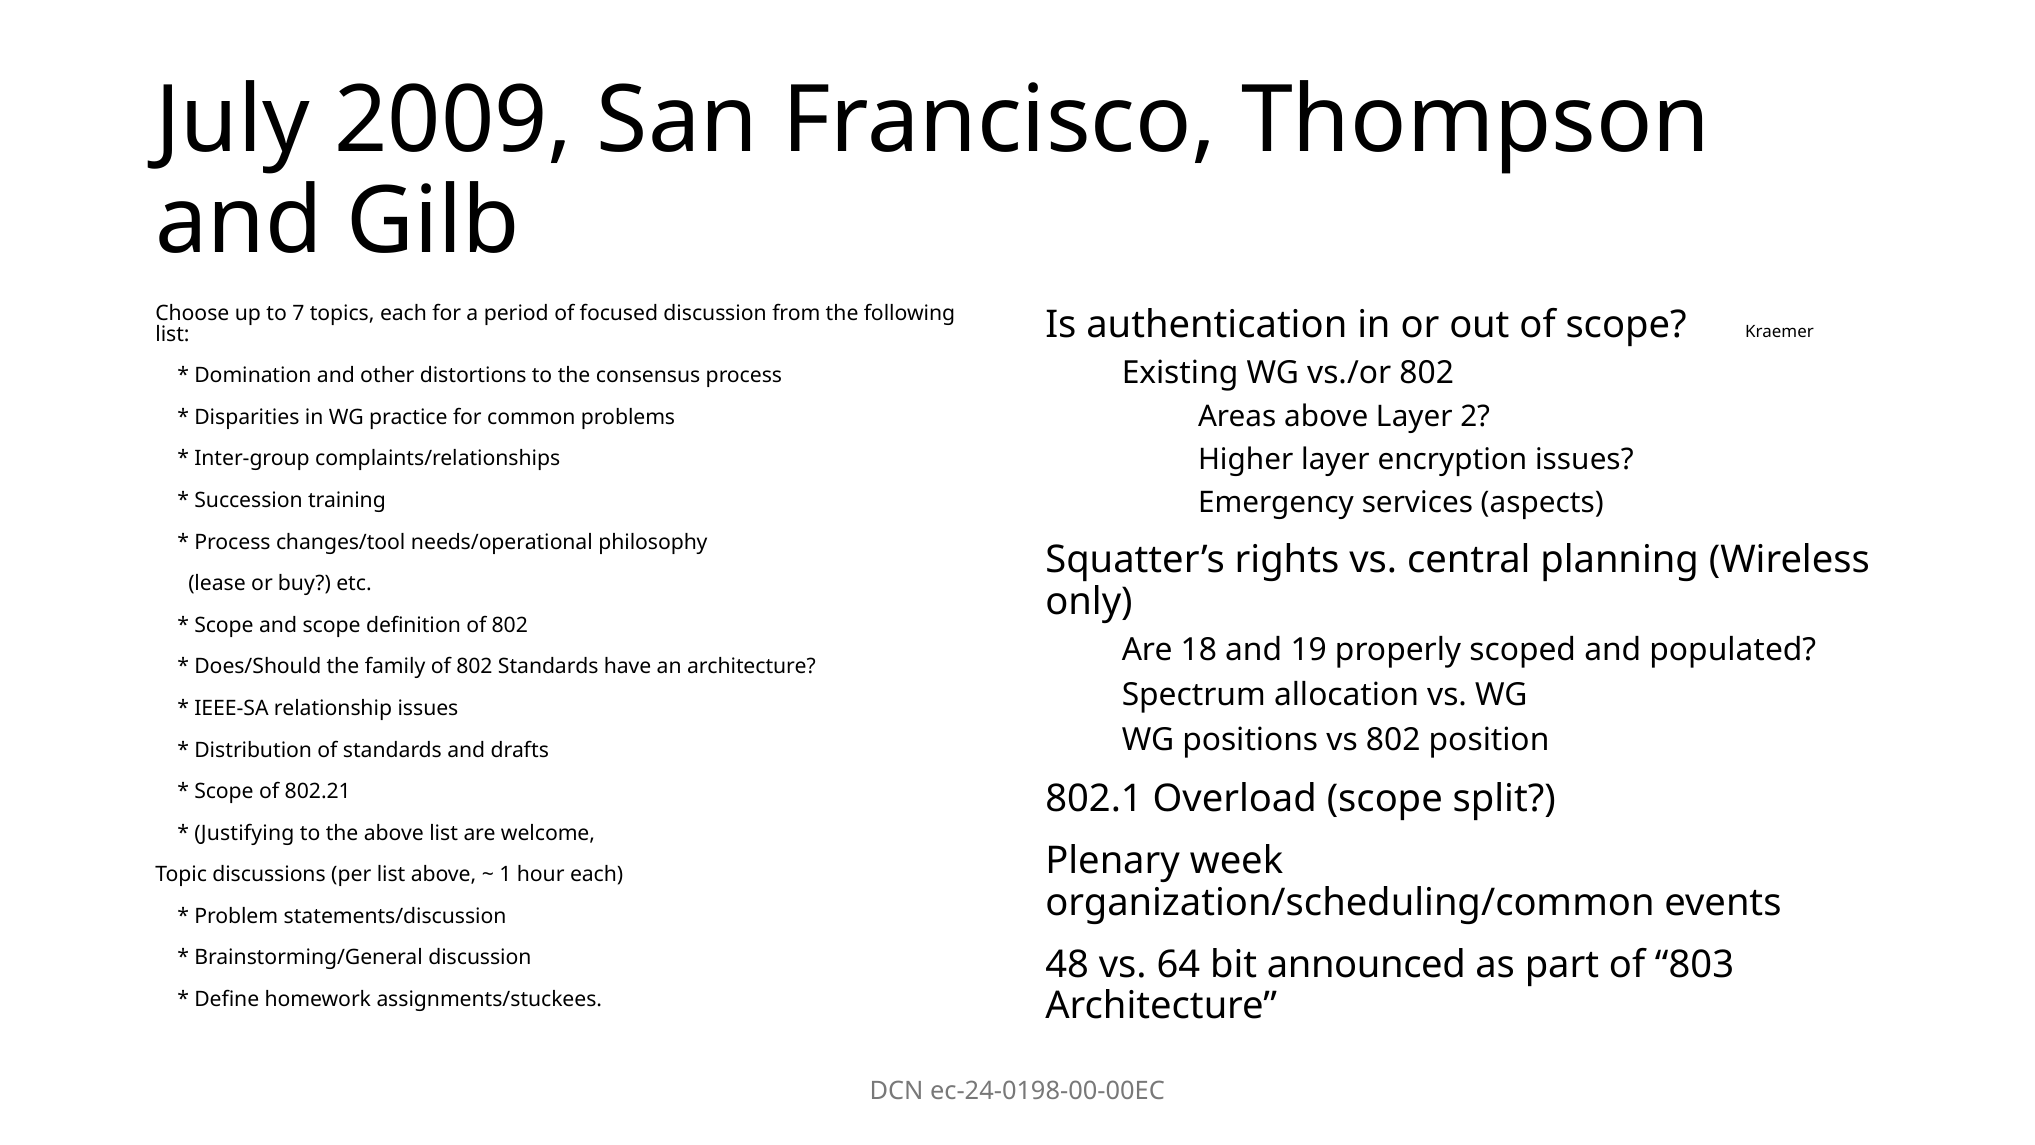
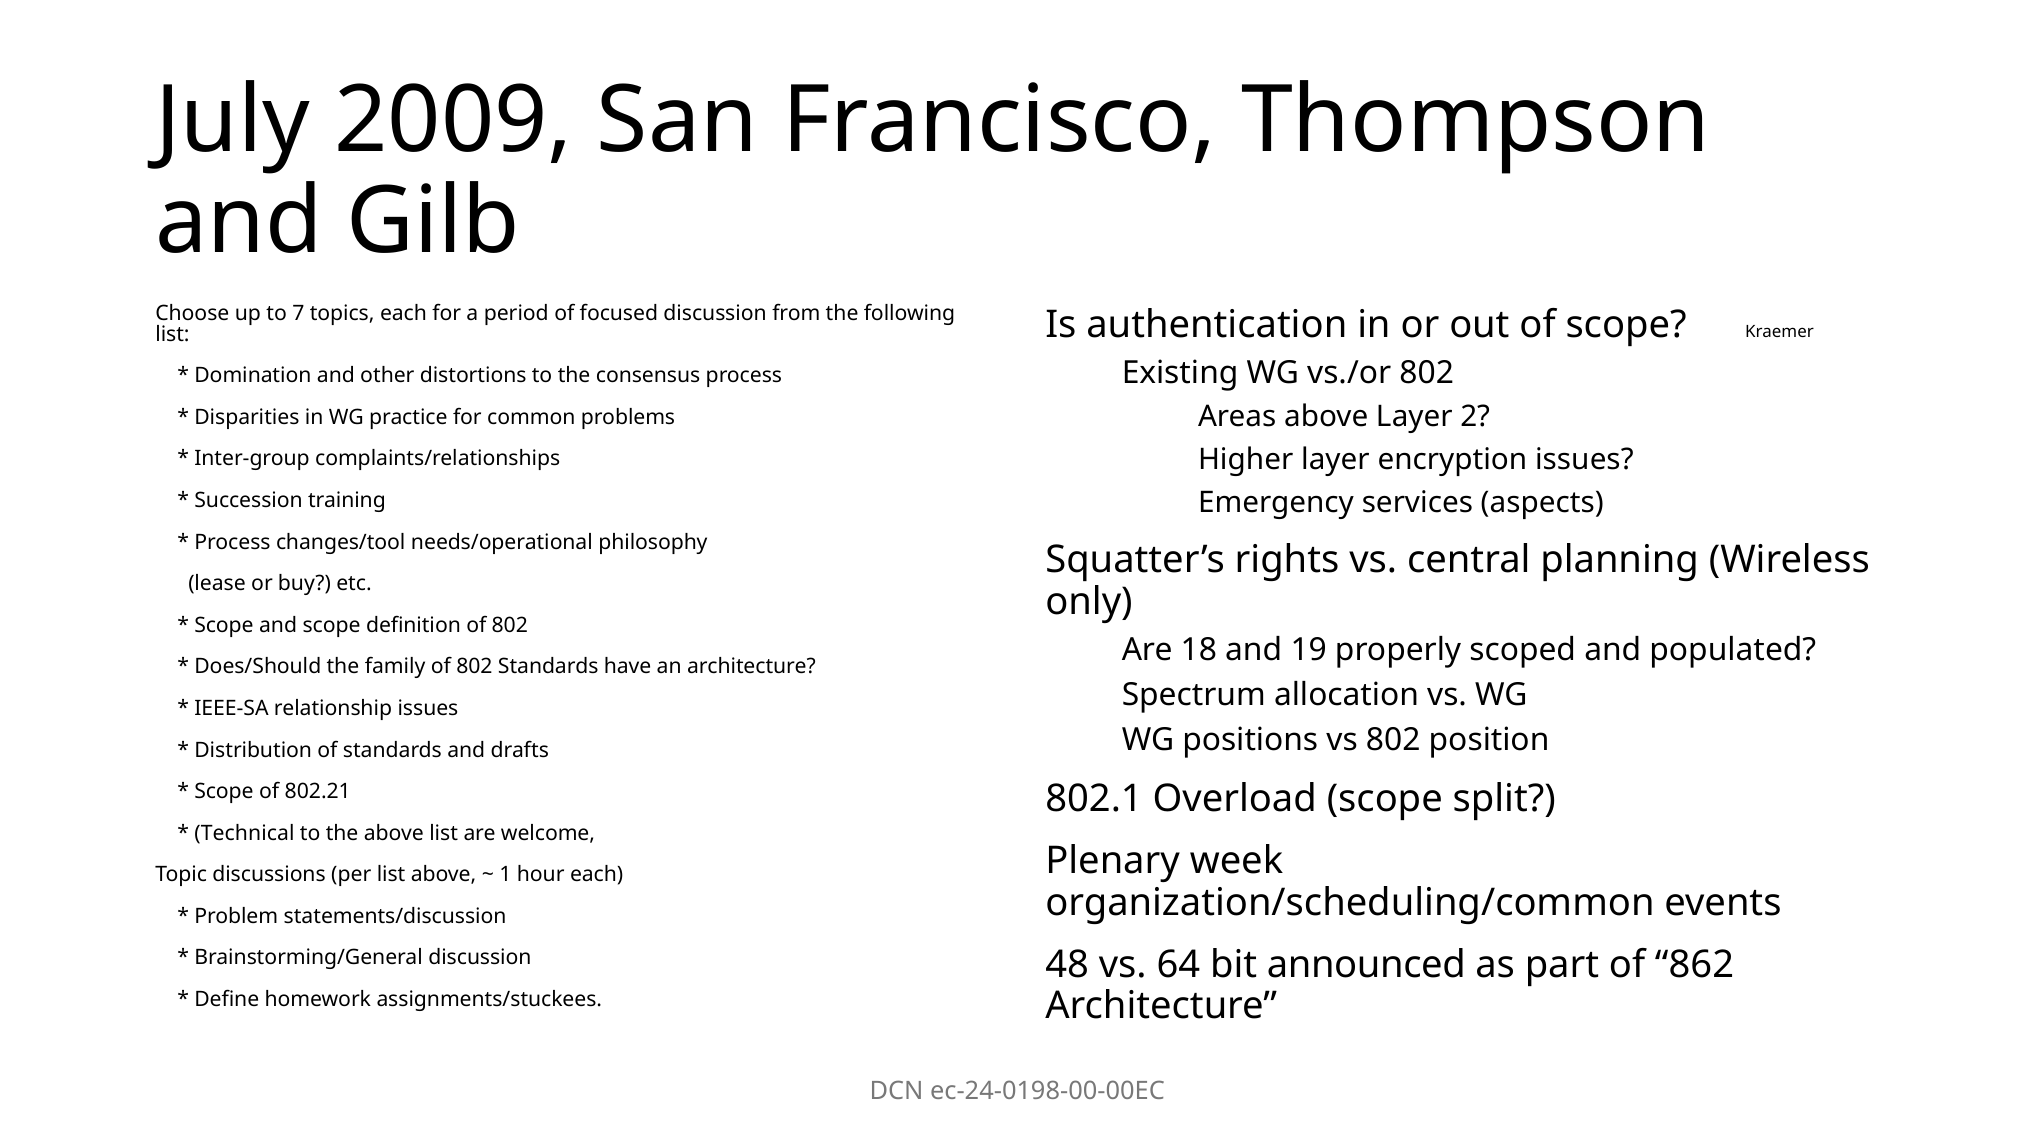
Justifying: Justifying -> Technical (244, 833)
803: 803 -> 862 (1695, 965)
